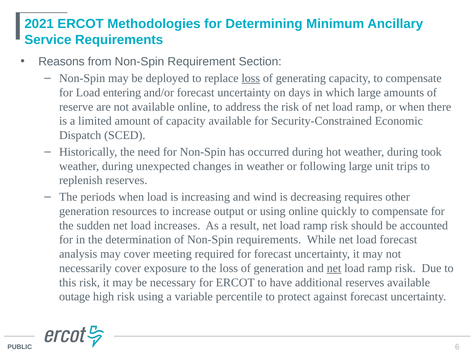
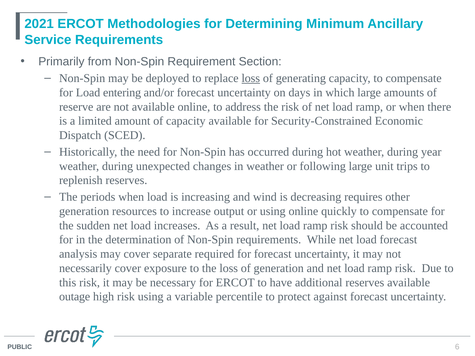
Reasons: Reasons -> Primarily (61, 62)
took: took -> year (431, 152)
meeting: meeting -> separate (172, 254)
net underline: present -> none (334, 268)
